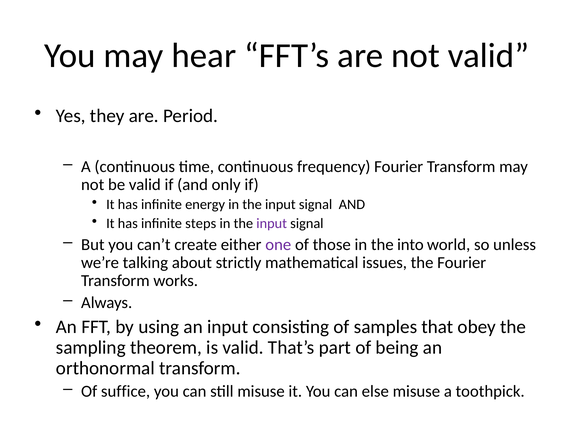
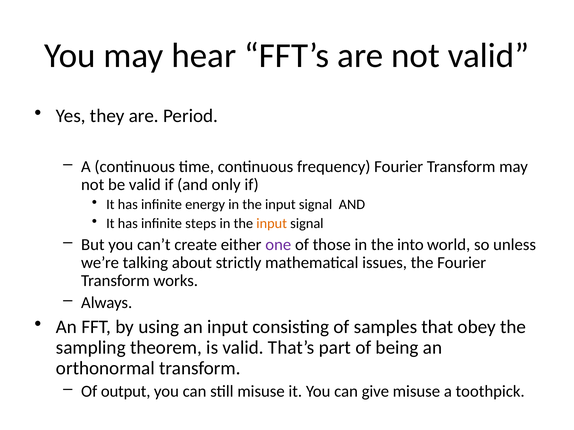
input colour: purple -> orange (272, 224)
suffice: suffice -> output (126, 392)
else: else -> give (375, 392)
